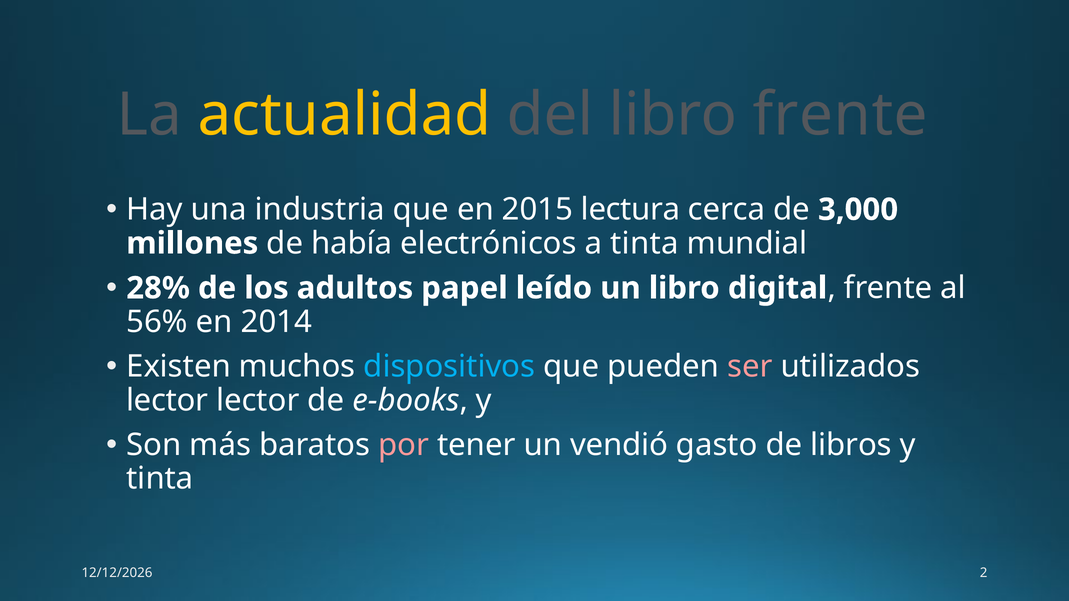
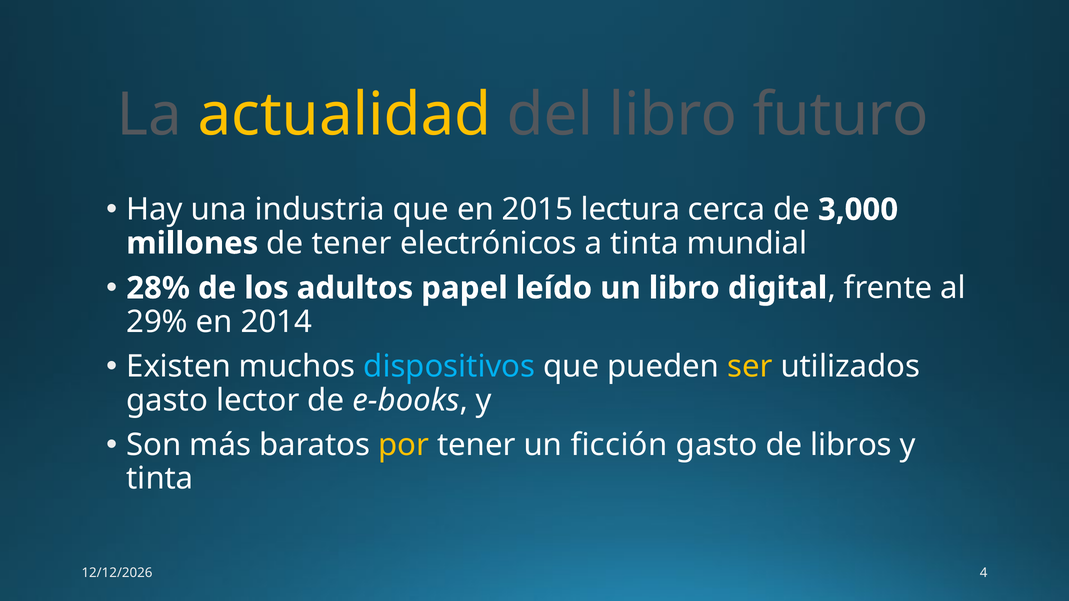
libro frente: frente -> futuro (841, 115)
de había: había -> tener (352, 243)
56%: 56% -> 29% (157, 322)
ser colour: pink -> yellow (750, 367)
lector: lector -> gasto (167, 400)
por colour: pink -> yellow (404, 445)
vendió: vendió -> ficción (619, 445)
2: 2 -> 4 (984, 573)
